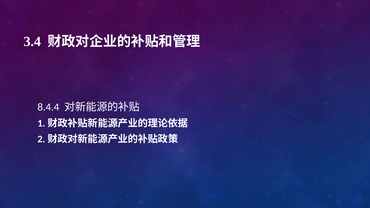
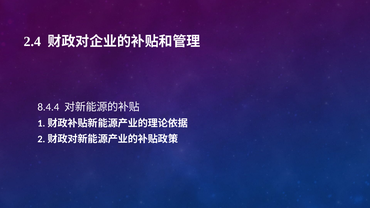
3.4: 3.4 -> 2.4 (32, 42)
